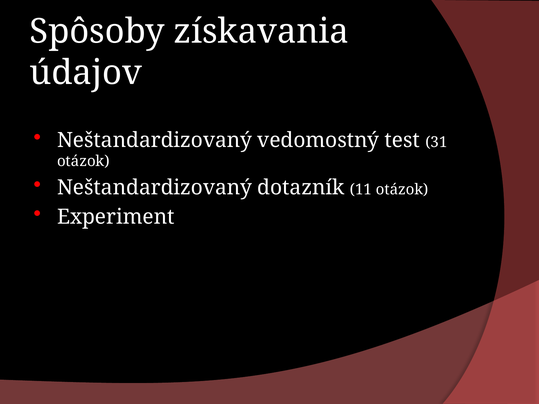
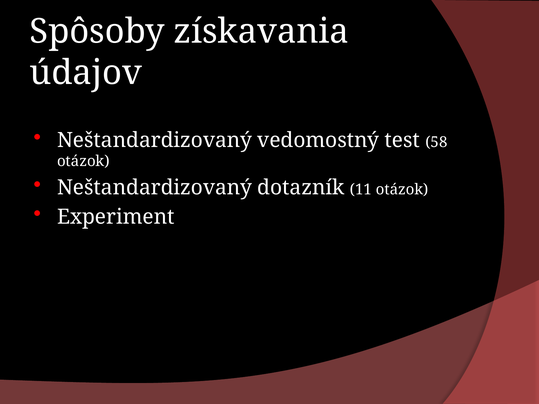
31: 31 -> 58 (436, 142)
